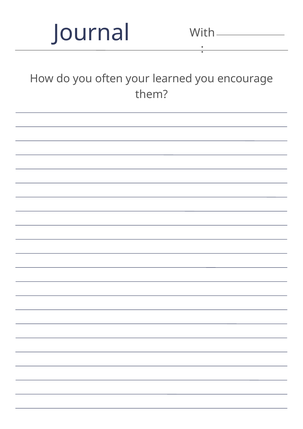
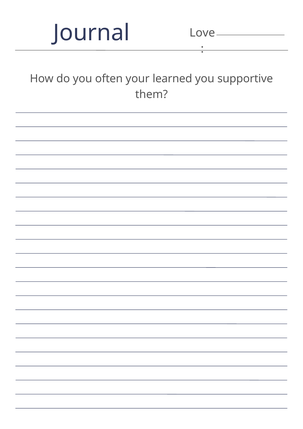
With: With -> Love (202, 33)
encourage: encourage -> supportive (245, 79)
